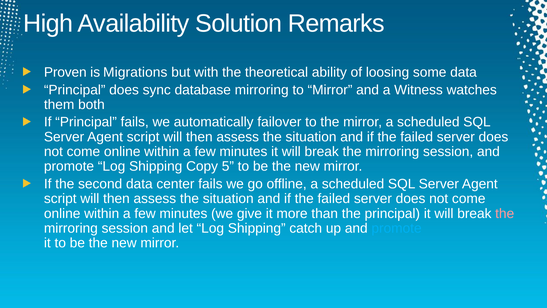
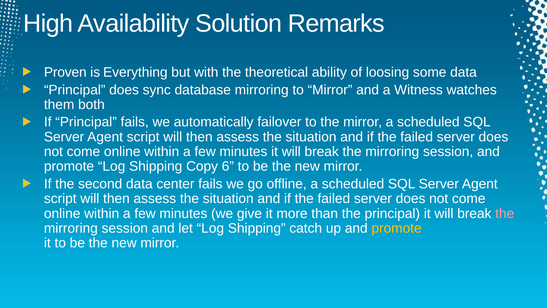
Migrations: Migrations -> Everything (135, 72)
5: 5 -> 6 (228, 166)
promote colour: light blue -> yellow (397, 228)
